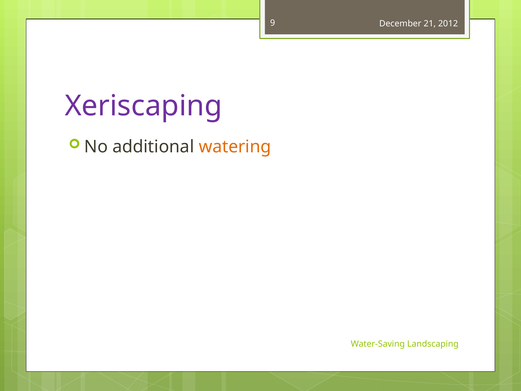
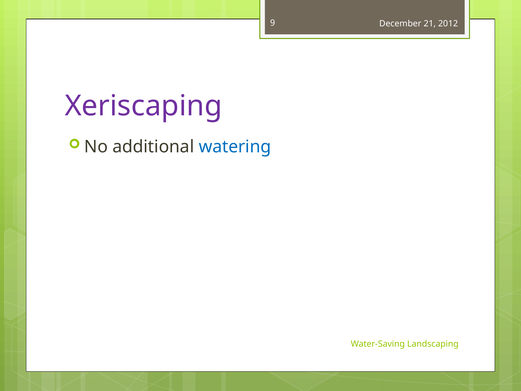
watering colour: orange -> blue (235, 147)
